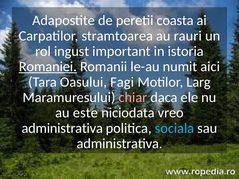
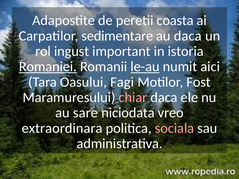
stramtoarea: stramtoarea -> sedimentare (117, 36)
au rauri: rauri -> daca (188, 36)
le-au underline: none -> present (145, 67)
Larg: Larg -> Fost (199, 82)
este: este -> sare (85, 113)
administrativa: administrativa -> extraordinara (62, 128)
sociala colour: light blue -> pink (174, 128)
